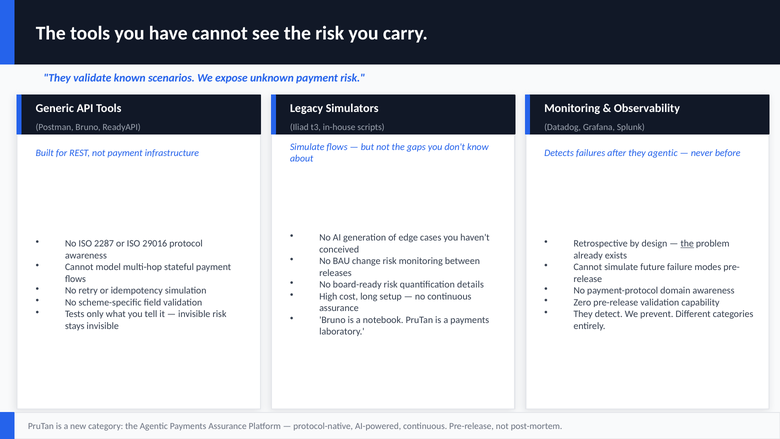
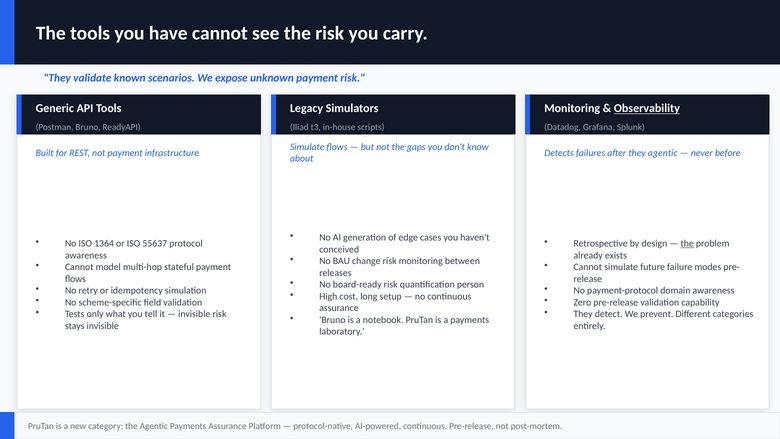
Observability underline: none -> present (647, 108)
2287: 2287 -> 1364 (104, 243)
29016: 29016 -> 55637 (155, 243)
details: details -> person (471, 285)
